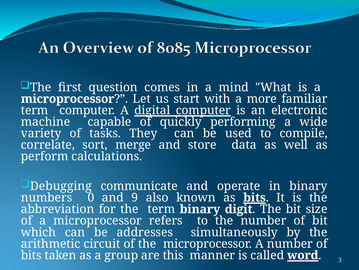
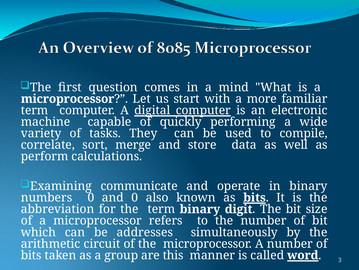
Debugging: Debugging -> Examining (61, 186)
and 9: 9 -> 0 (135, 197)
